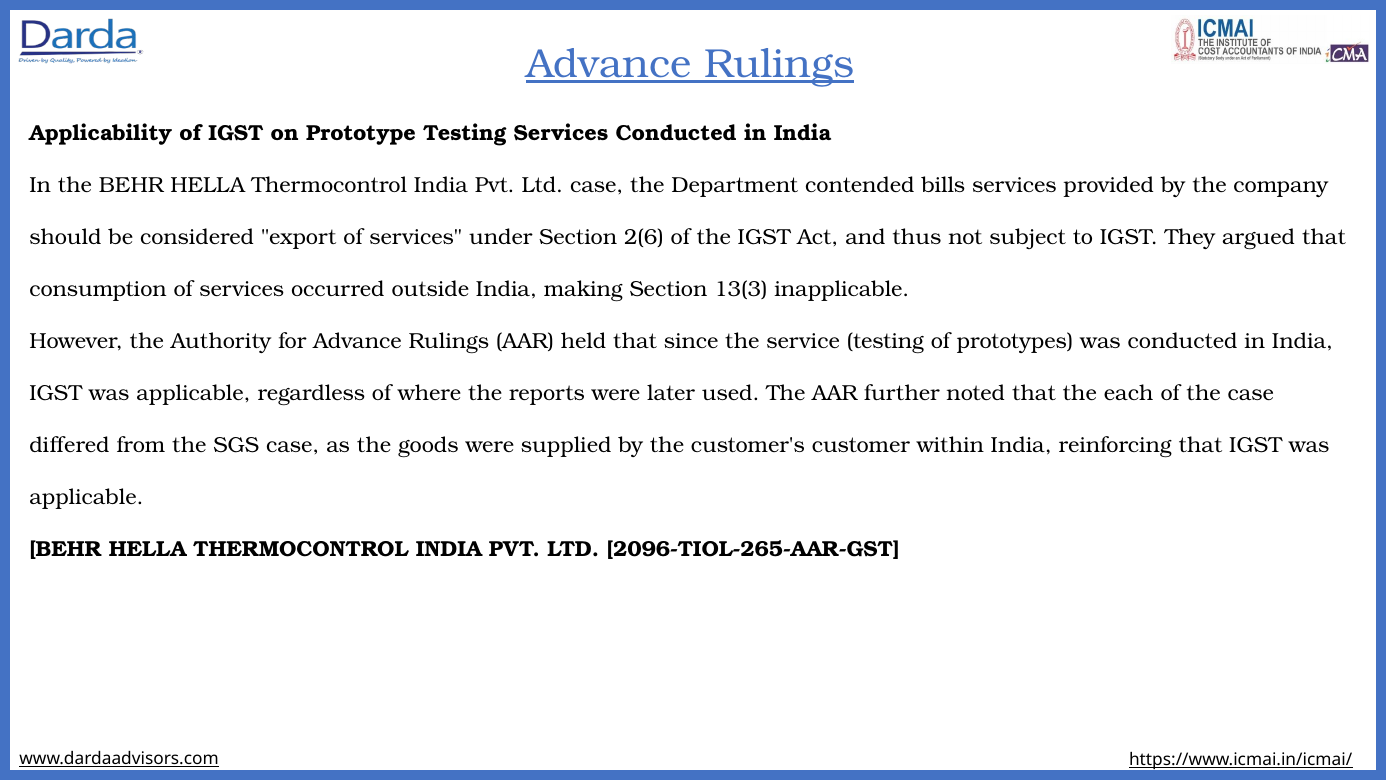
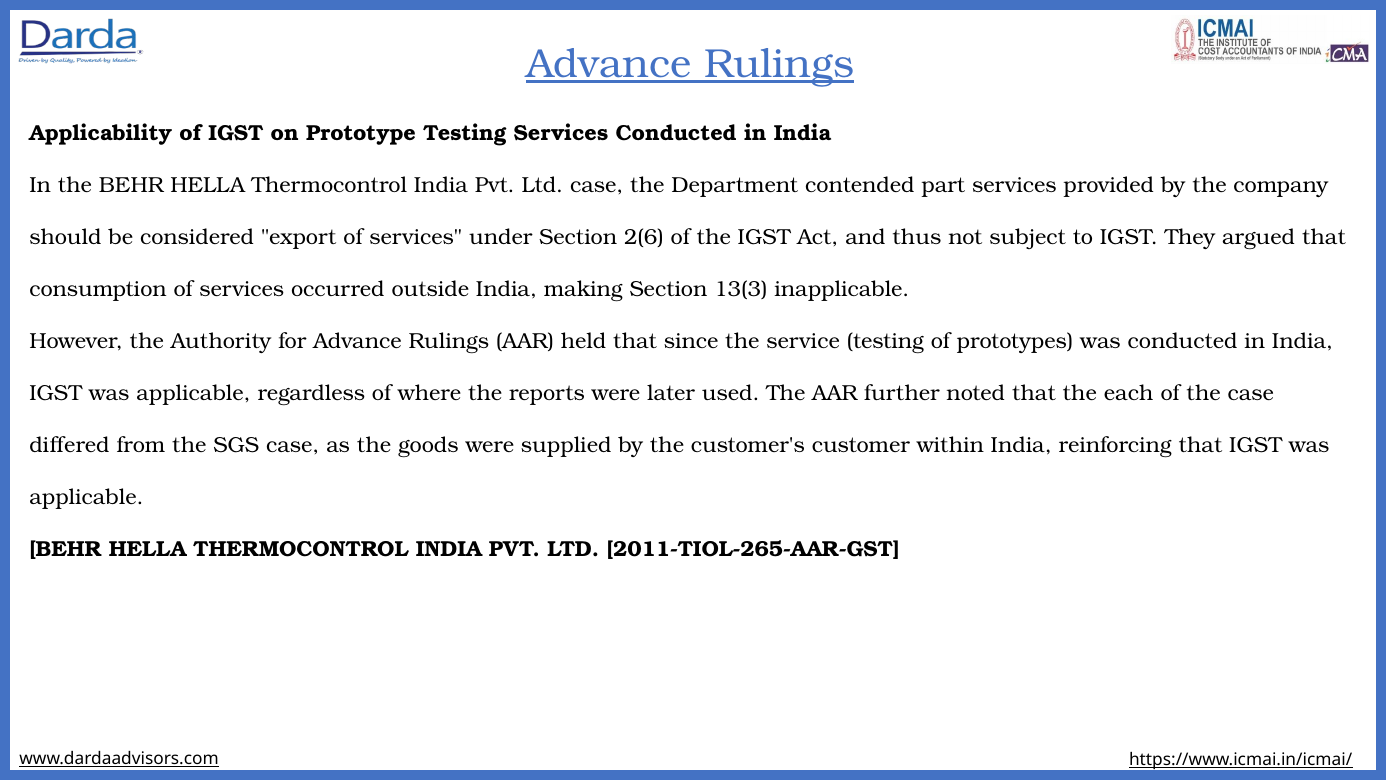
bills: bills -> part (943, 185)
2096-TIOL-265-AAR-GST: 2096-TIOL-265-AAR-GST -> 2011-TIOL-265-AAR-GST (753, 549)
